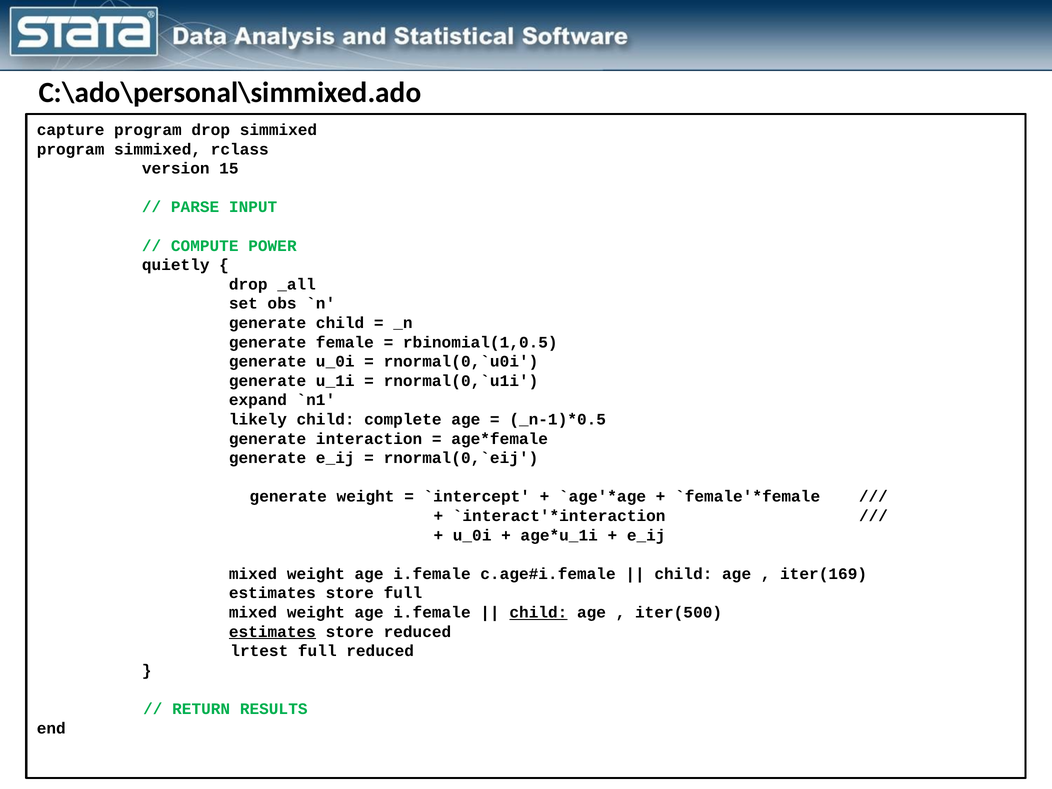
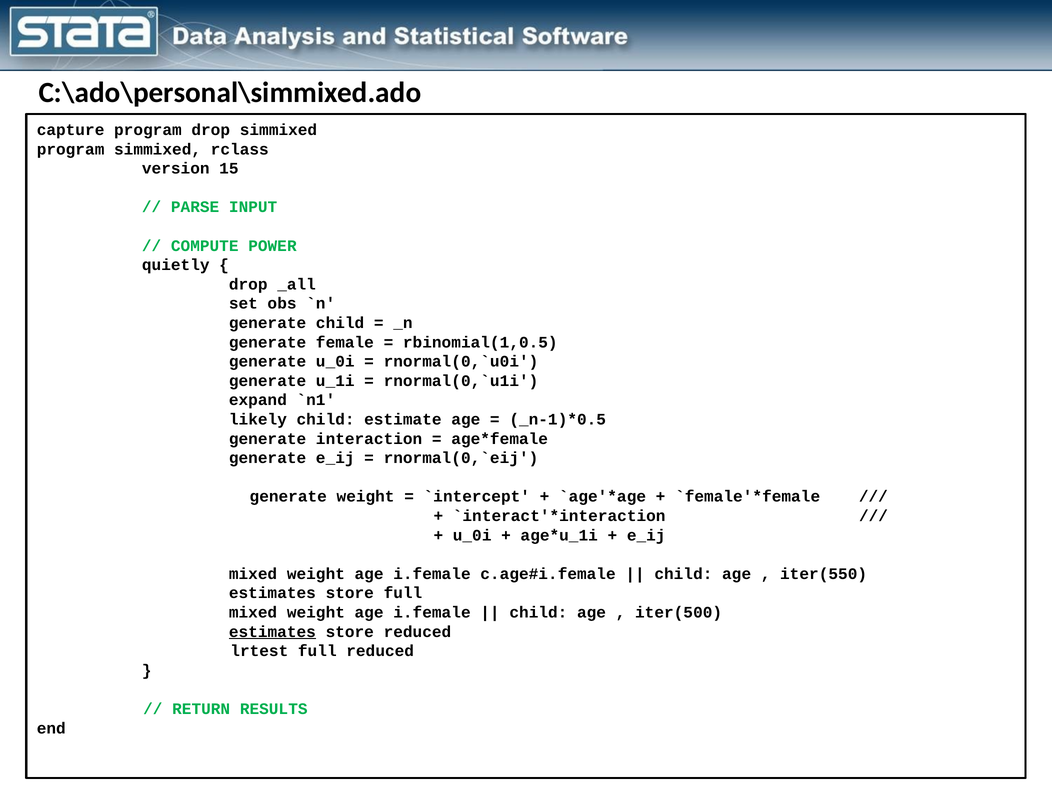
complete: complete -> estimate (403, 419)
iter(169: iter(169 -> iter(550 (824, 574)
child underline: present -> none (538, 612)
